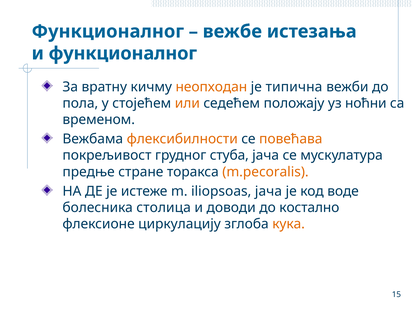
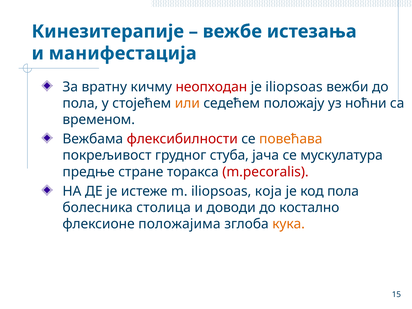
Функционалног: Функционалног -> Кинезитерапије (108, 31)
и функционалног: функционалног -> манифестација (123, 53)
неопходан colour: orange -> red (211, 87)
је типична: типична -> iliopsoas (294, 87)
флексибилности colour: orange -> red (182, 139)
m.pecoralis colour: orange -> red (265, 172)
iliopsoas јача: јача -> која (268, 191)
код воде: воде -> пола (343, 191)
циркулацију: циркулацију -> положајима (179, 224)
